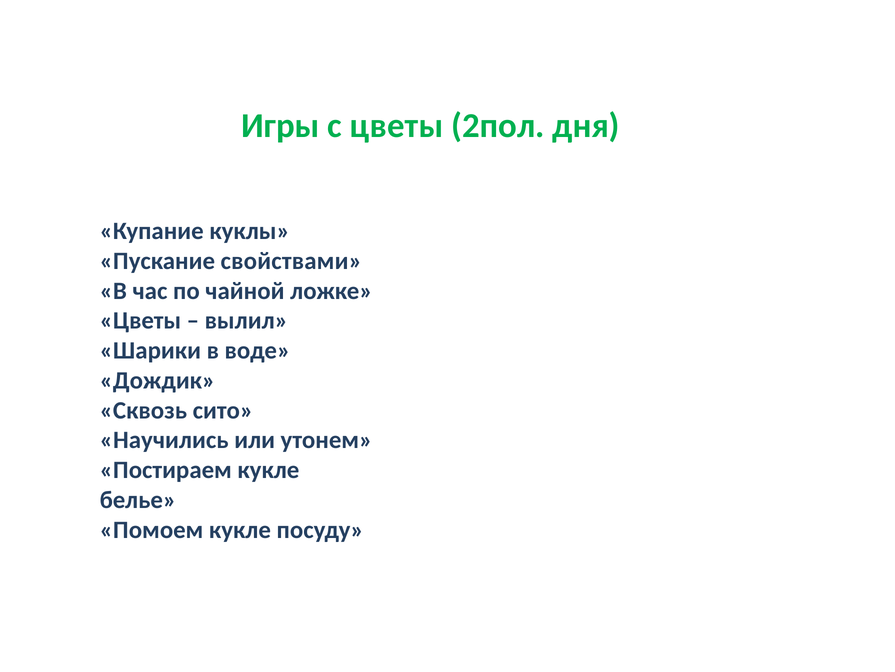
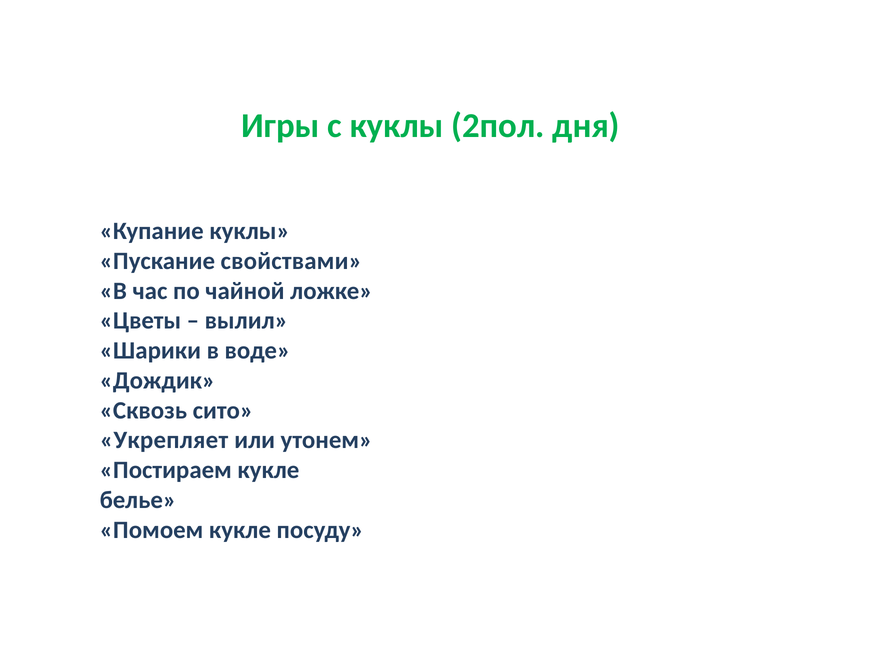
с цветы: цветы -> куклы (397, 126)
Научились: Научились -> Укрепляет (164, 440)
